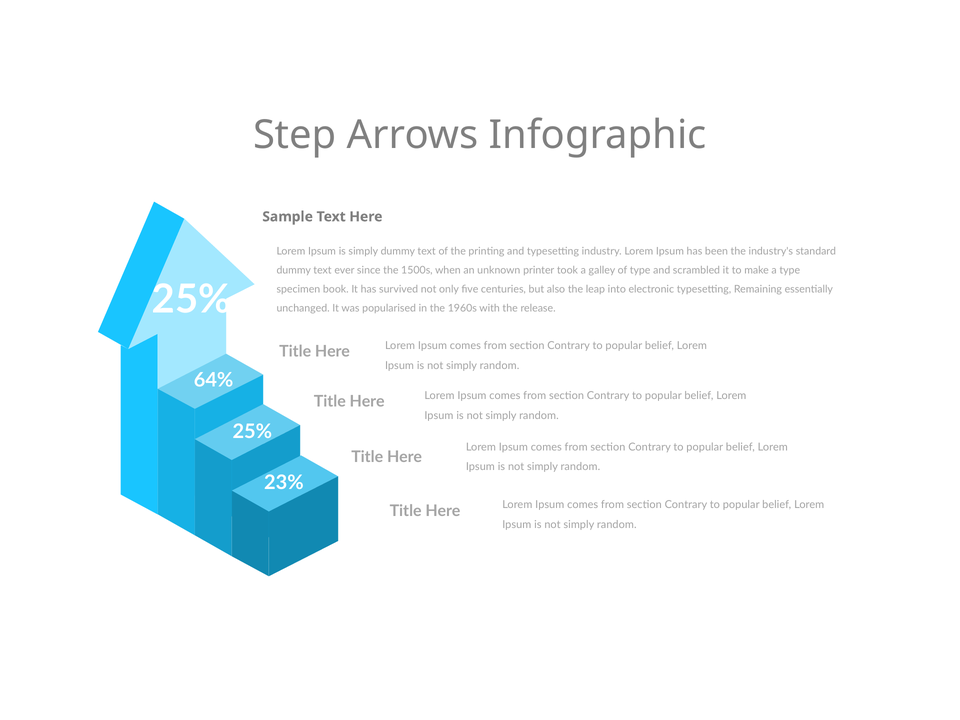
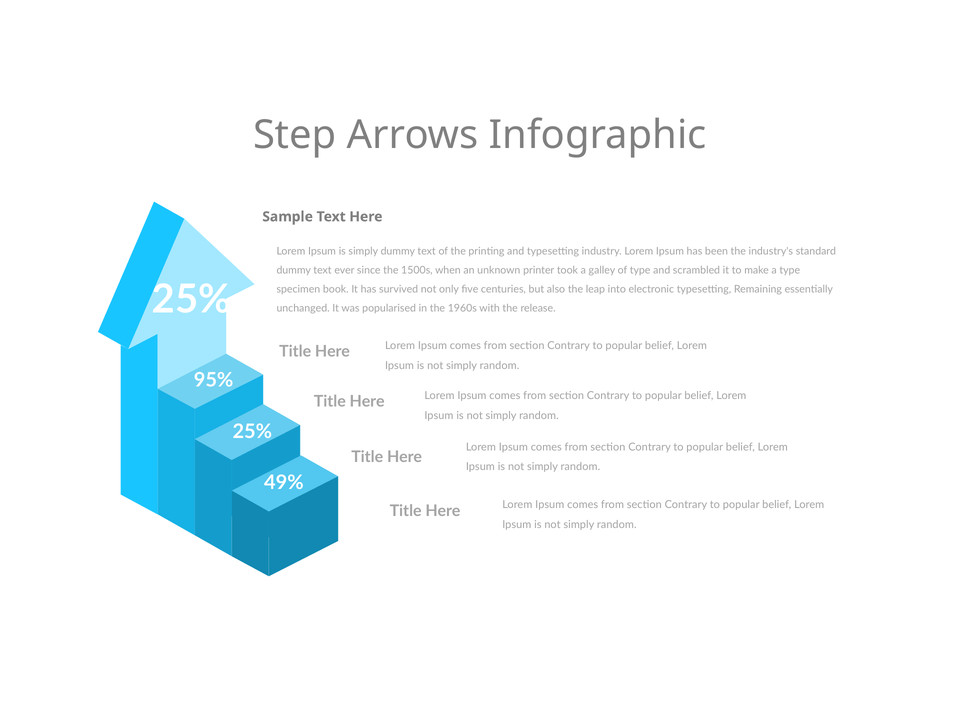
64%: 64% -> 95% (214, 380)
23%: 23% -> 49% (284, 483)
